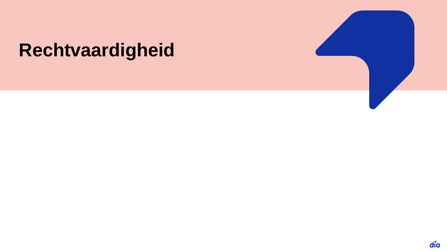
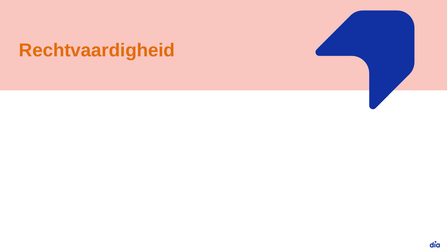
Rechtvaardigheid colour: black -> orange (97, 51)
